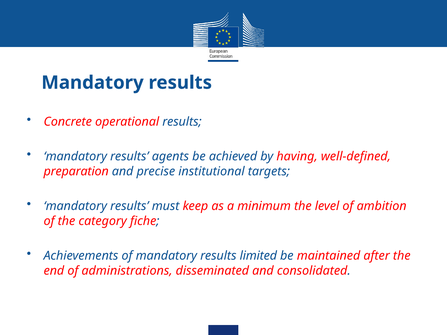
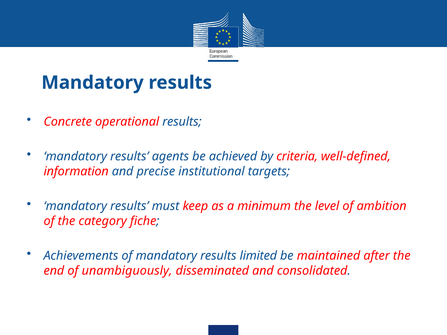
having: having -> criteria (297, 157)
preparation: preparation -> information (76, 172)
administrations: administrations -> unambiguously (127, 271)
